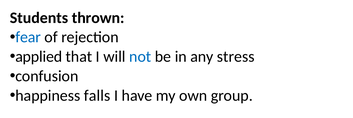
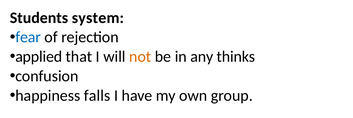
thrown: thrown -> system (98, 18)
not colour: blue -> orange (140, 56)
stress: stress -> thinks (236, 56)
